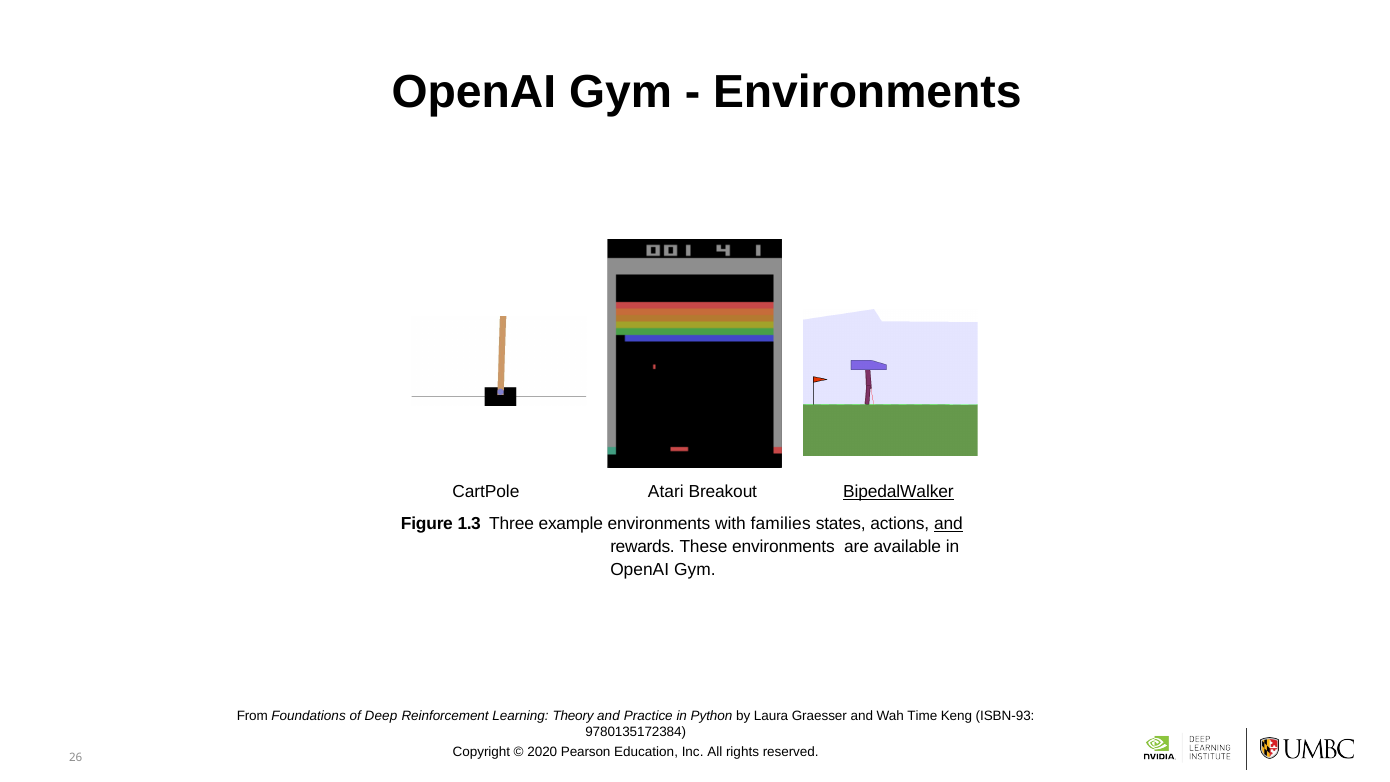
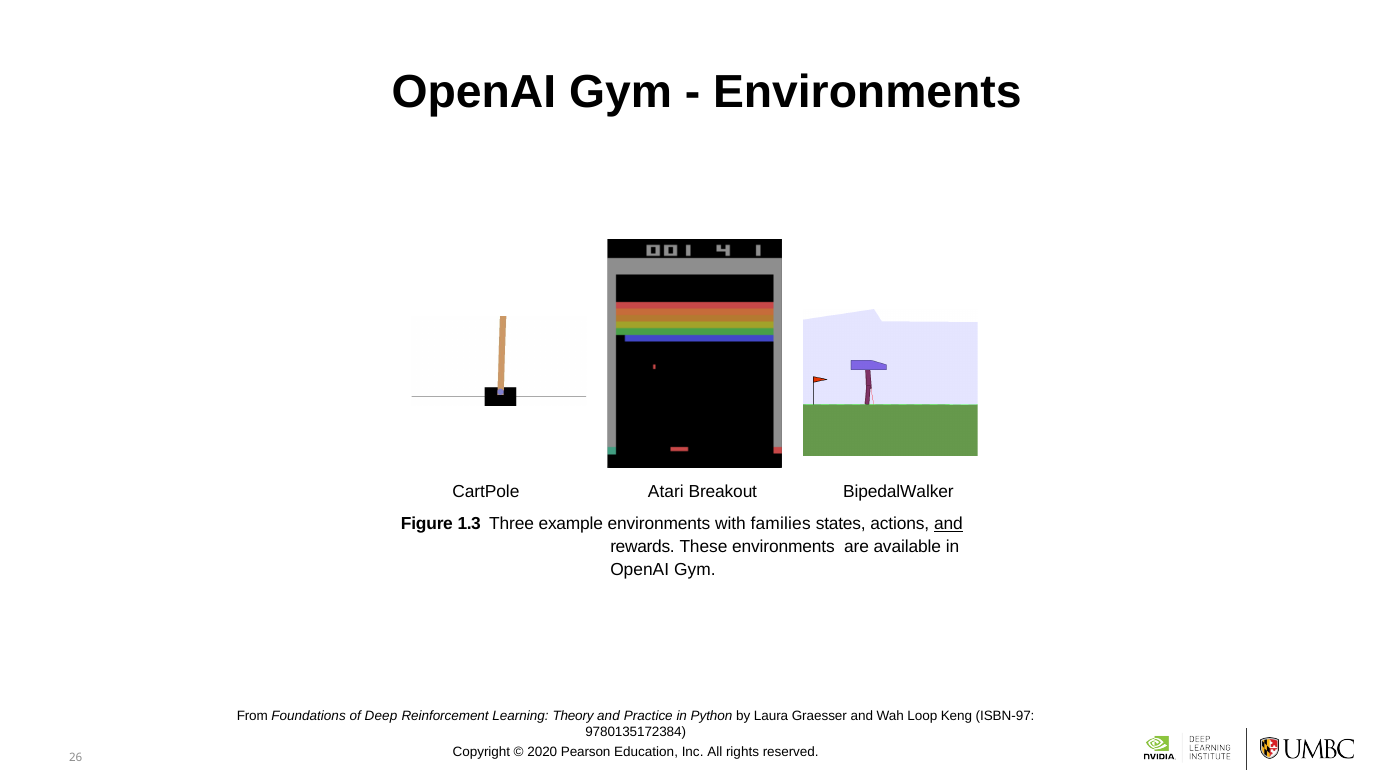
BipedalWalker underline: present -> none (898, 492)
Time: Time -> Loop (922, 716)
ISBN-93: ISBN-93 -> ISBN-97 (1005, 716)
